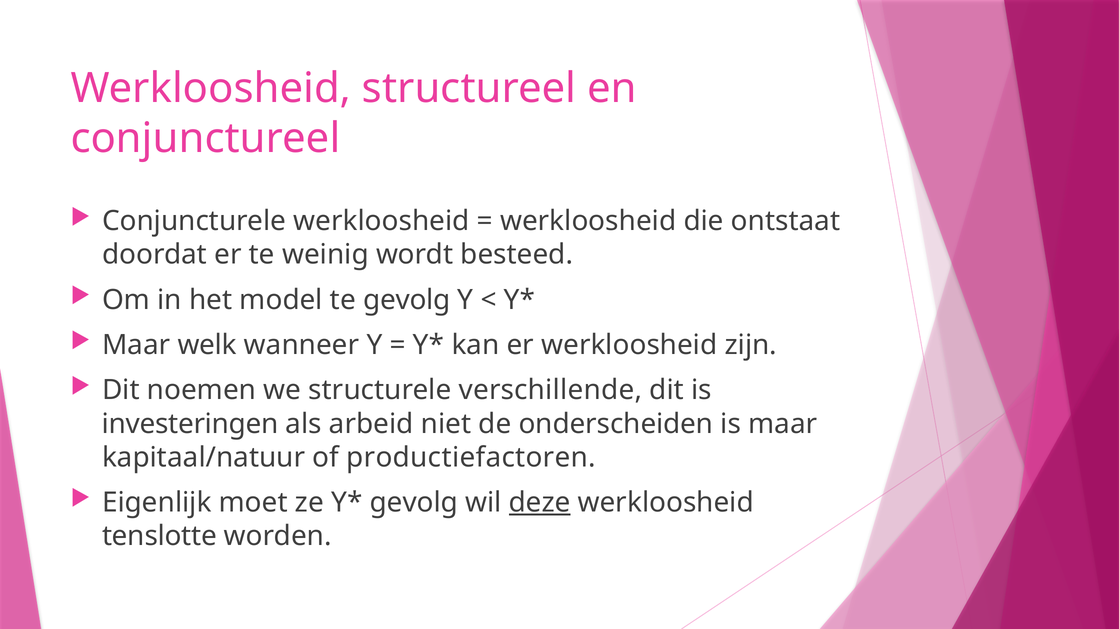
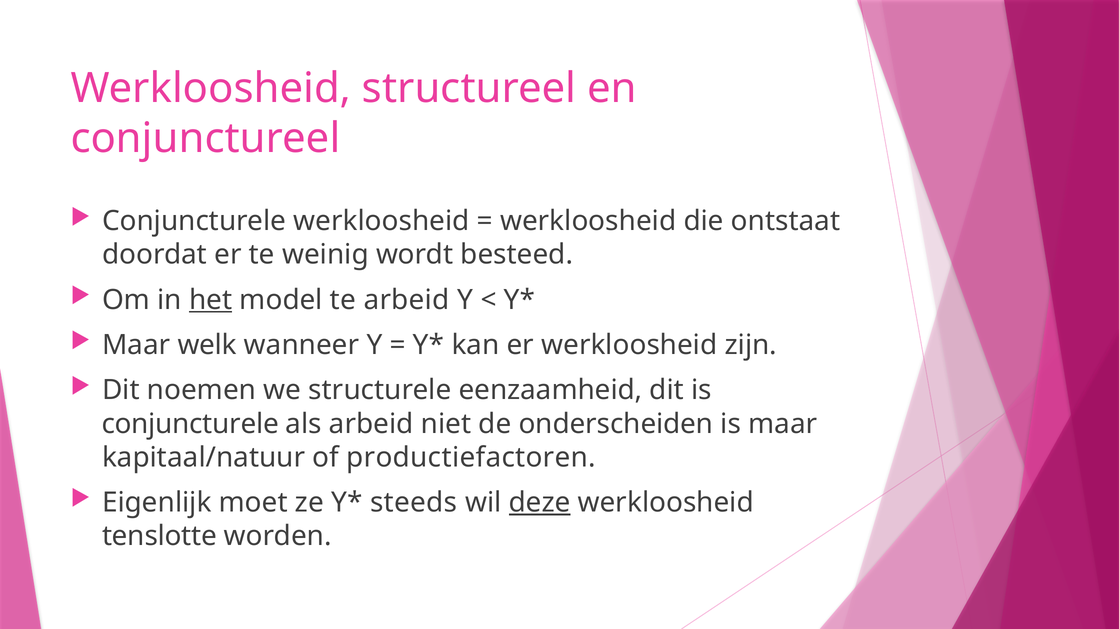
het underline: none -> present (211, 300)
te gevolg: gevolg -> arbeid (407, 300)
verschillende: verschillende -> eenzaamheid (550, 391)
investeringen: investeringen -> conjuncturele (190, 424)
gevolg: gevolg -> steeds (414, 503)
